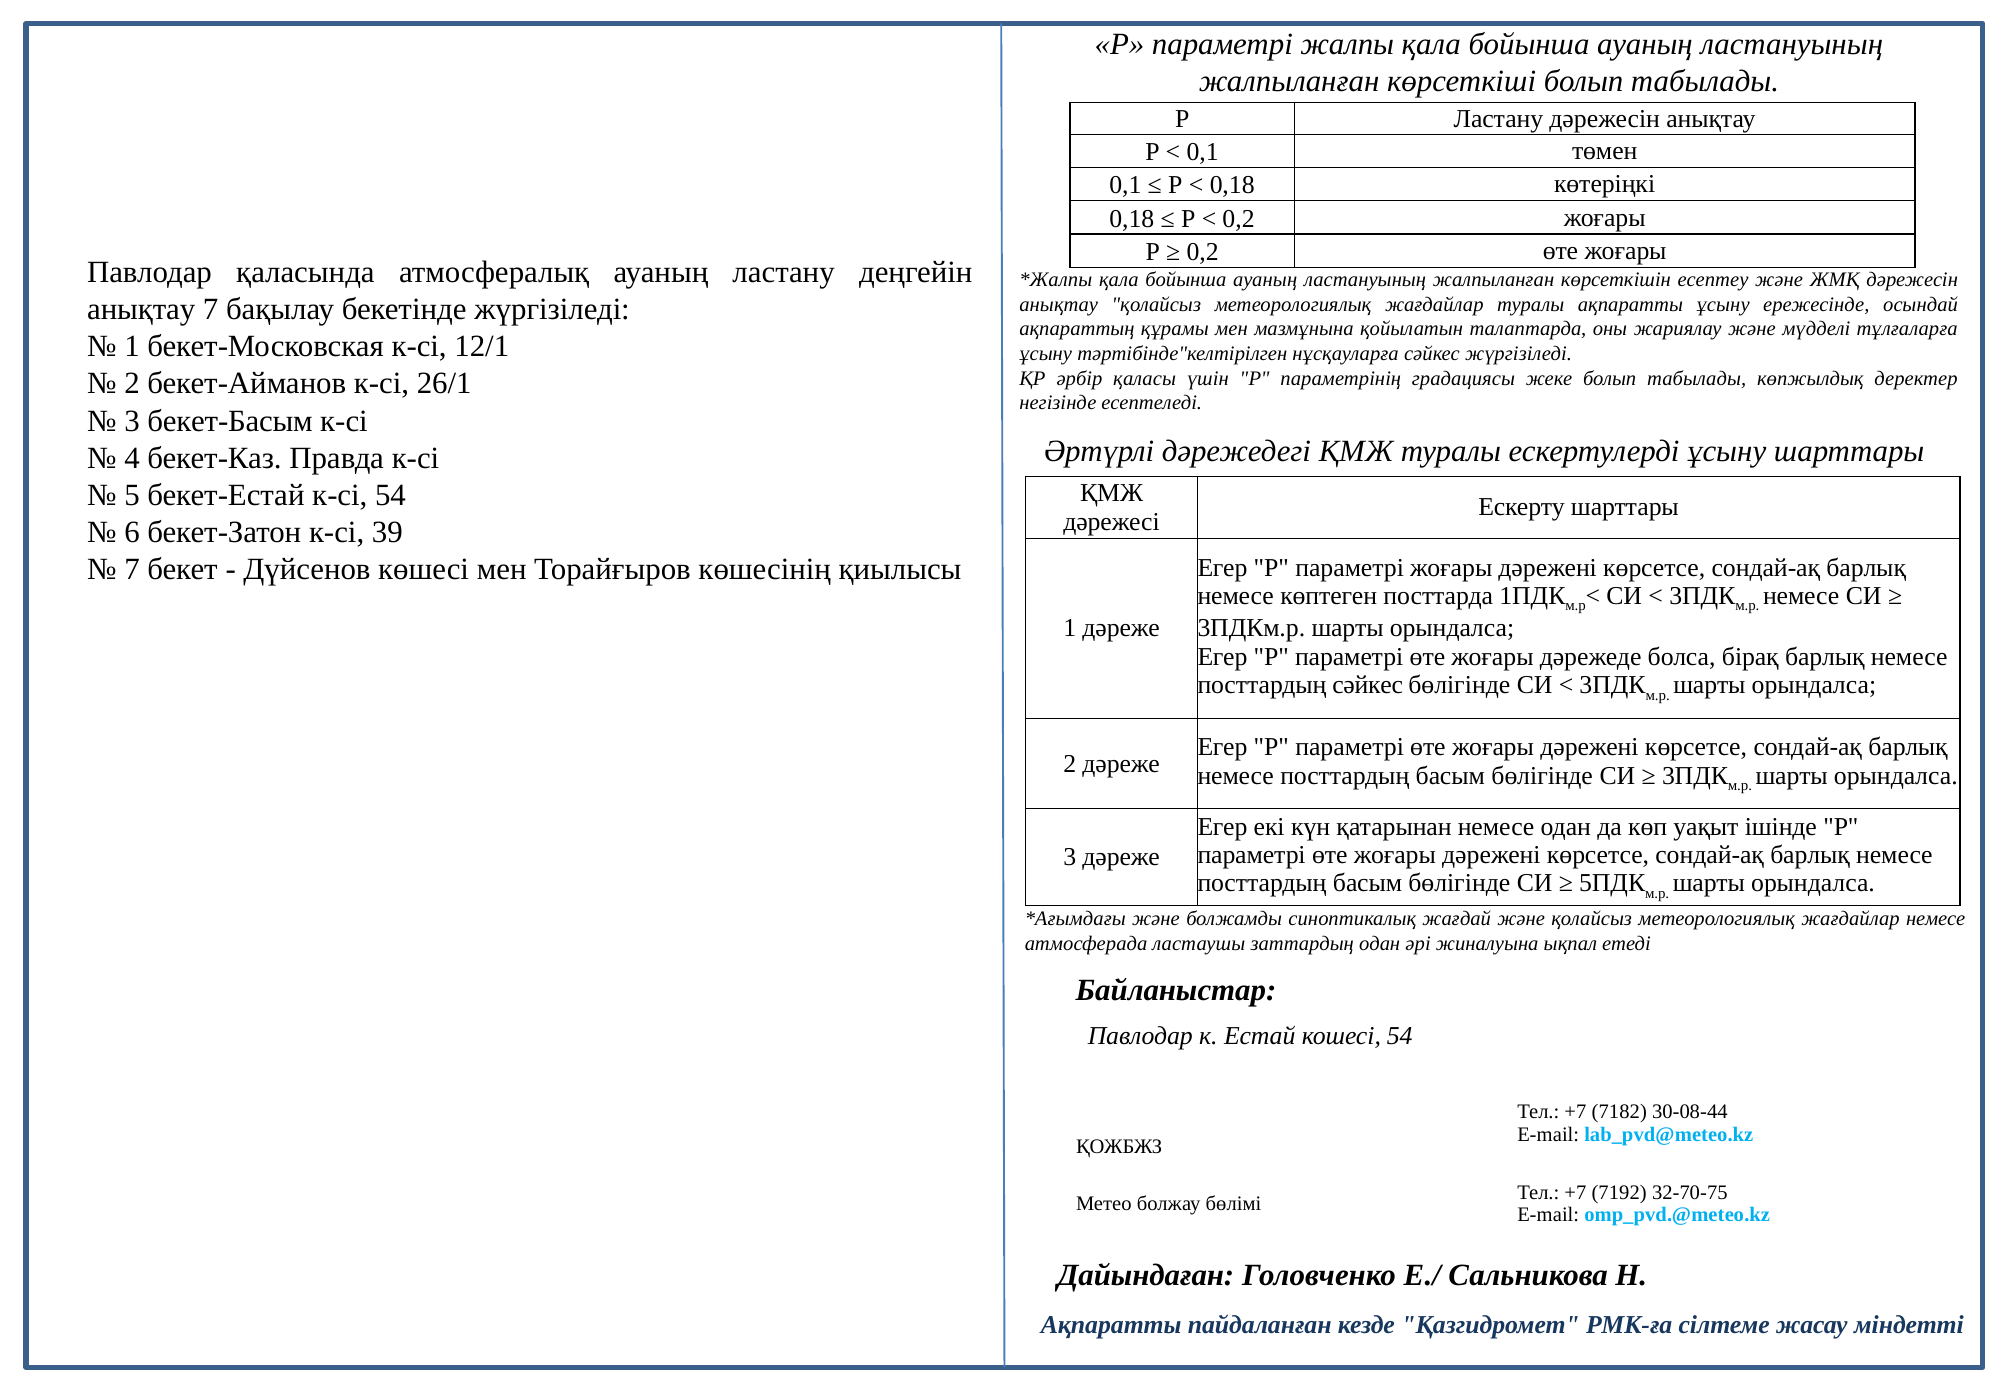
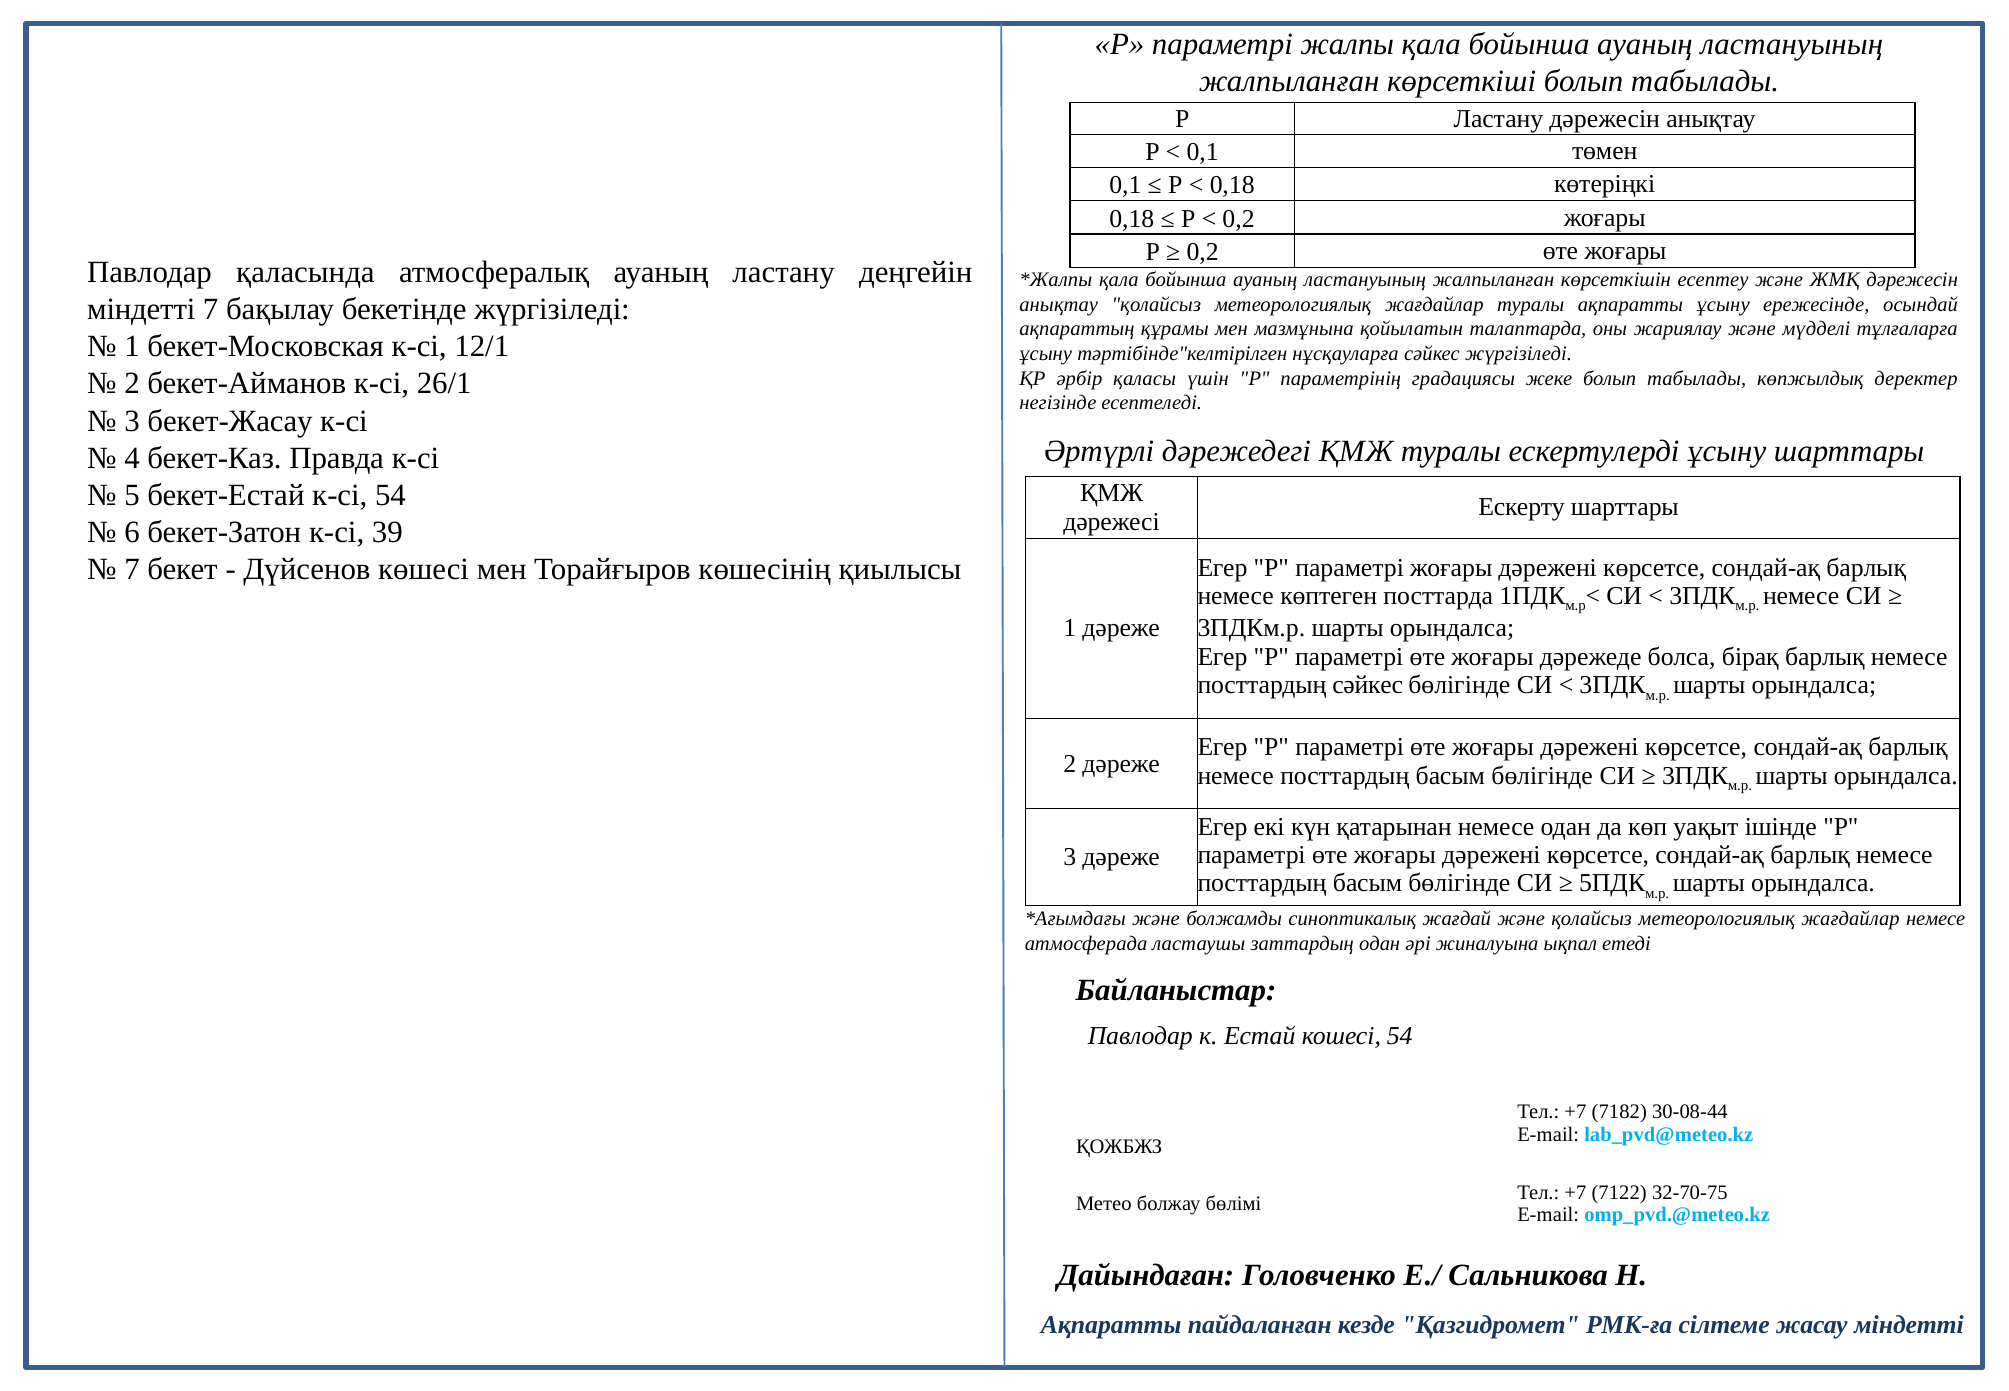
анықтау: анықтау -> міндетті (141, 310)
бекет-Басым: бекет-Басым -> бекет-Жасау (230, 421)
7192: 7192 -> 7122 (1619, 1192)
